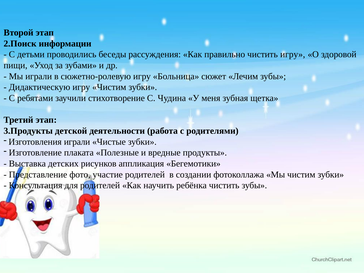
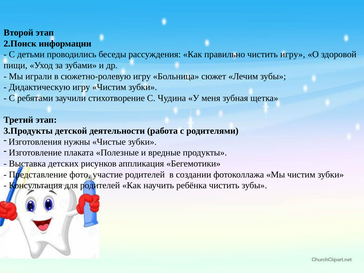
Изготовления играли: играли -> нужны (77, 142)
